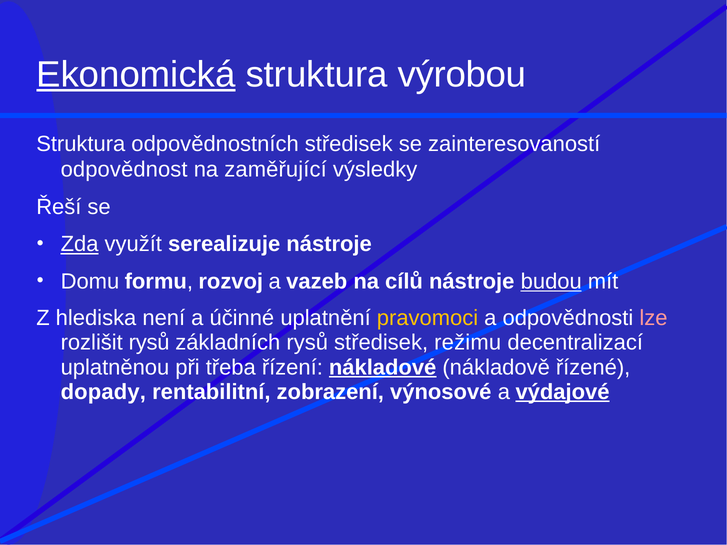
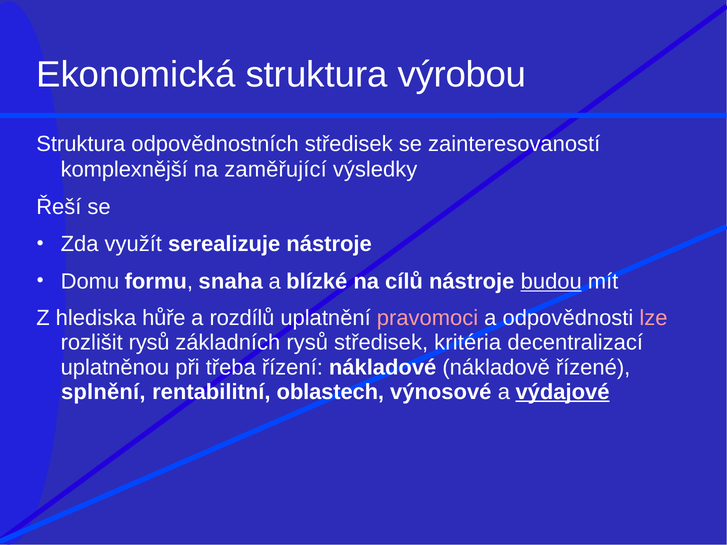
Ekonomická underline: present -> none (136, 75)
odpovědnost: odpovědnost -> komplexnější (124, 170)
Zda underline: present -> none (80, 244)
rozvoj: rozvoj -> snaha (231, 282)
vazeb: vazeb -> blízké (317, 282)
není: není -> hůře (164, 318)
účinné: účinné -> rozdílů (242, 318)
pravomoci colour: yellow -> pink (428, 318)
režimu: režimu -> kritéria (468, 343)
nákladové underline: present -> none (383, 367)
dopady: dopady -> splnění (103, 392)
zobrazení: zobrazení -> oblastech (330, 392)
